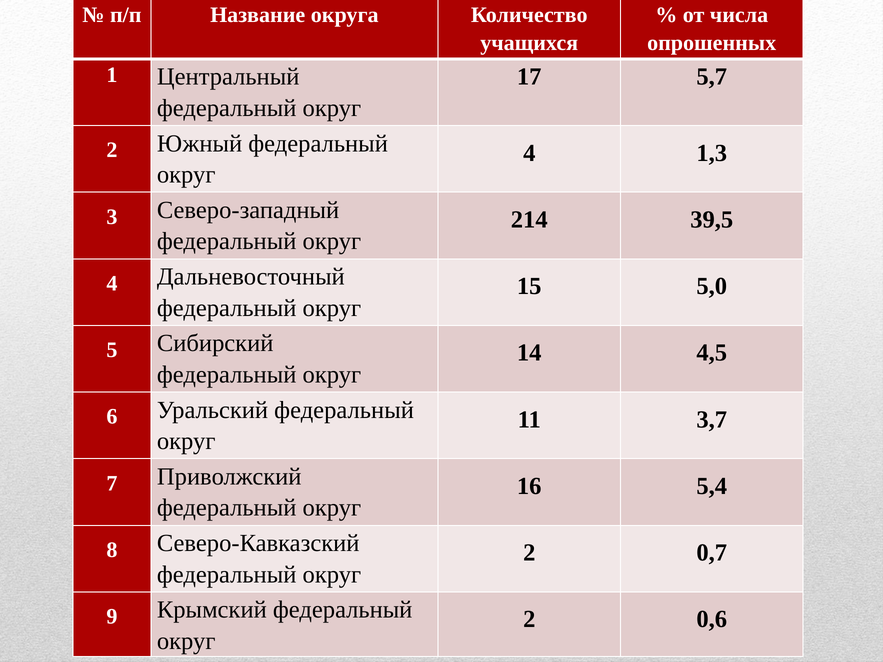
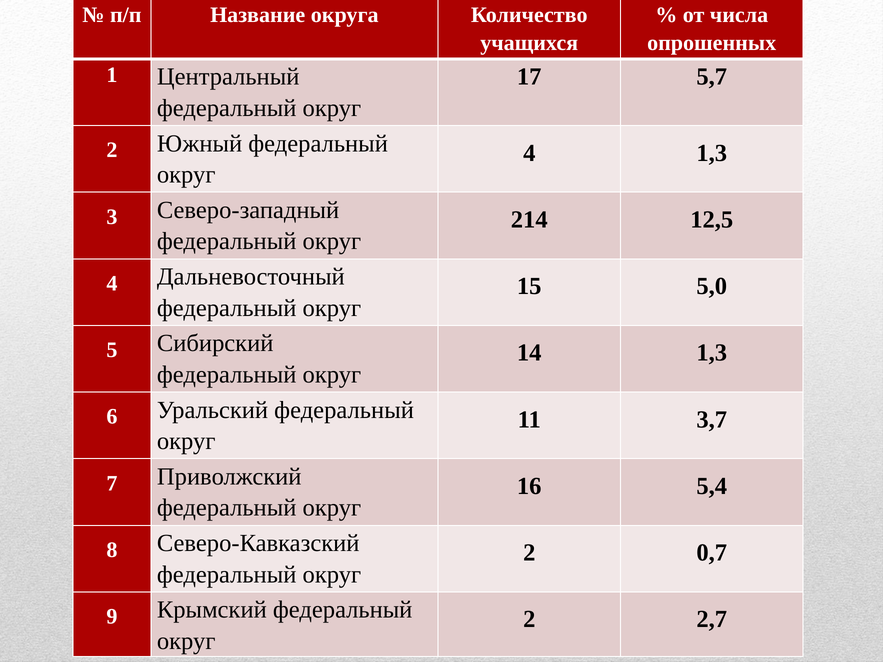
39,5: 39,5 -> 12,5 (712, 220)
14 4,5: 4,5 -> 1,3 (712, 353)
0,6: 0,6 -> 2,7 (712, 620)
